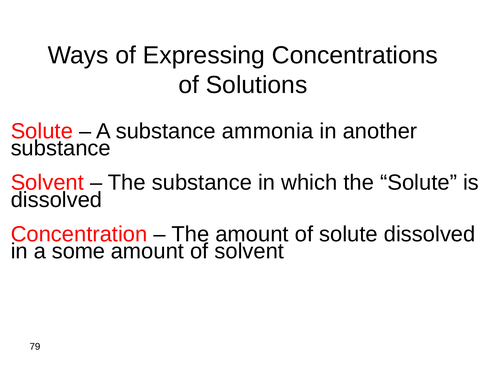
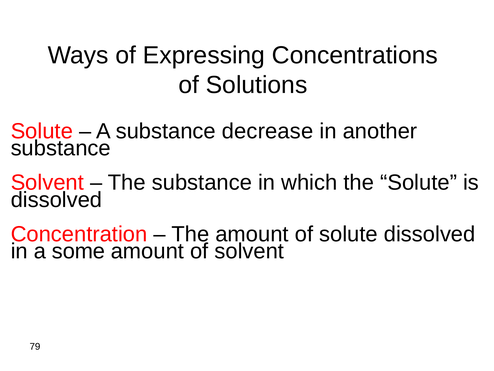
ammonia: ammonia -> decrease (268, 131)
